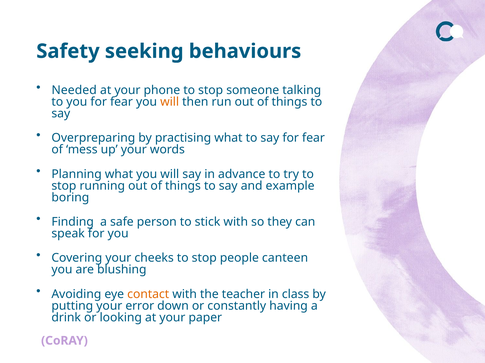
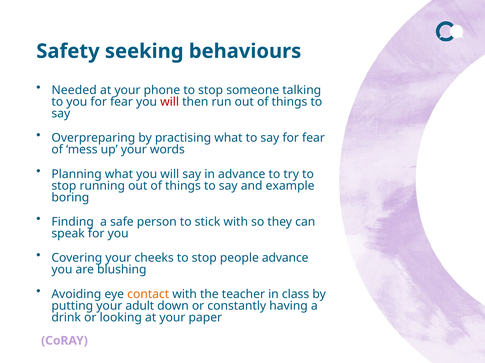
will colour: orange -> red (170, 102)
people canteen: canteen -> advance (285, 259)
error: error -> adult (140, 306)
